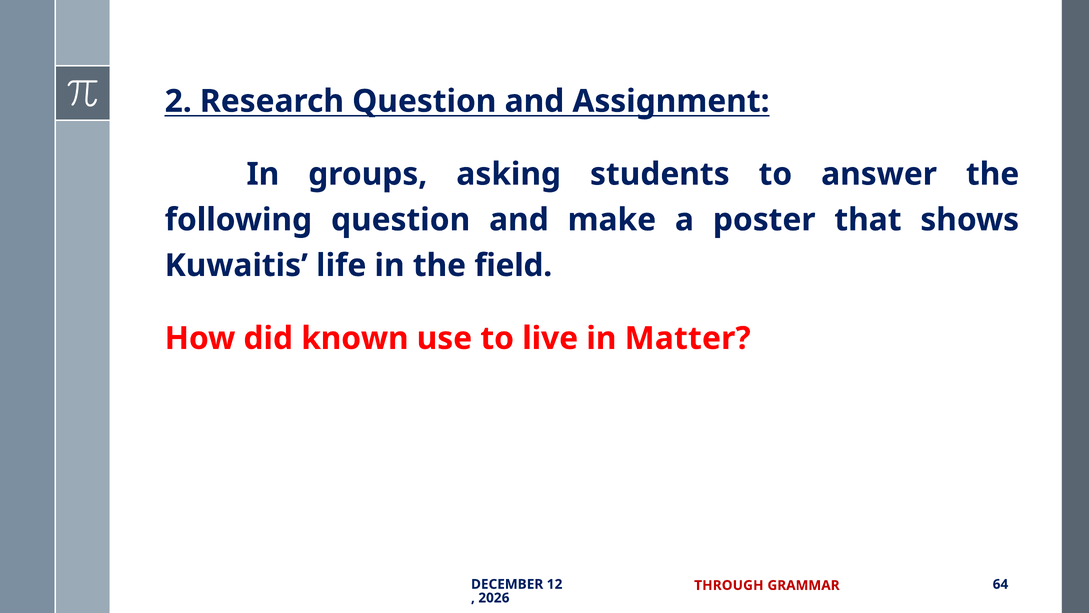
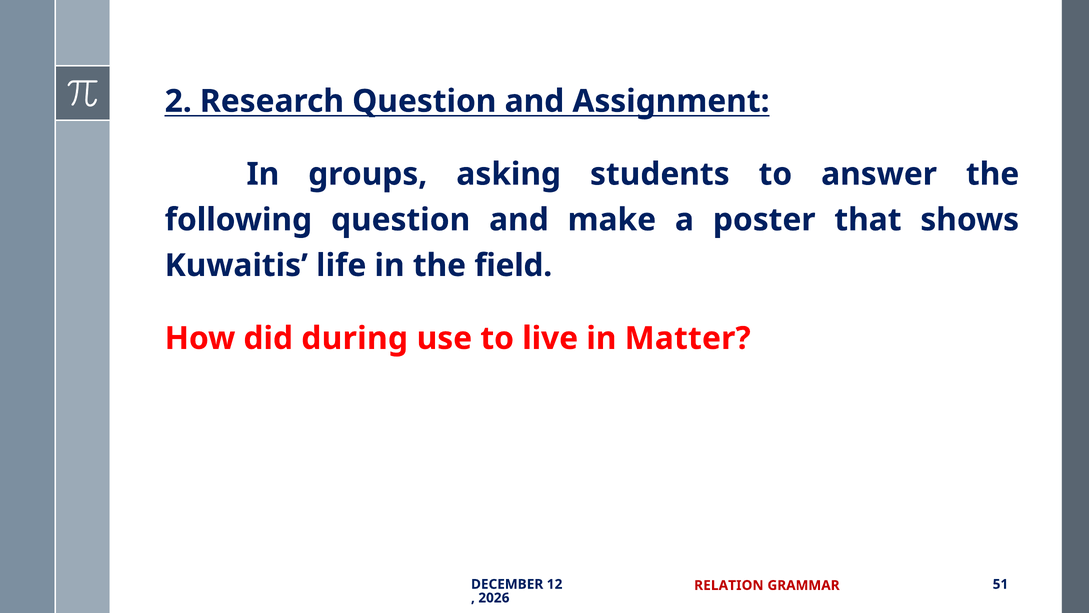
known: known -> during (355, 338)
THROUGH: THROUGH -> RELATION (729, 585)
64: 64 -> 51 (1000, 584)
